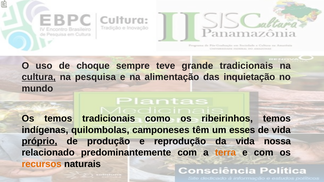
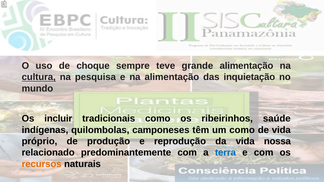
grande tradicionais: tradicionais -> alimentação (246, 66)
Os temos: temos -> incluir (58, 119)
ribeirinhos temos: temos -> saúde (277, 119)
um esses: esses -> como (242, 130)
próprio underline: present -> none (39, 141)
terra colour: orange -> blue (225, 153)
